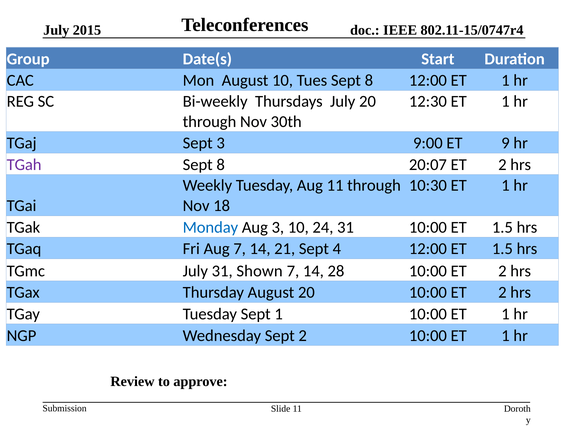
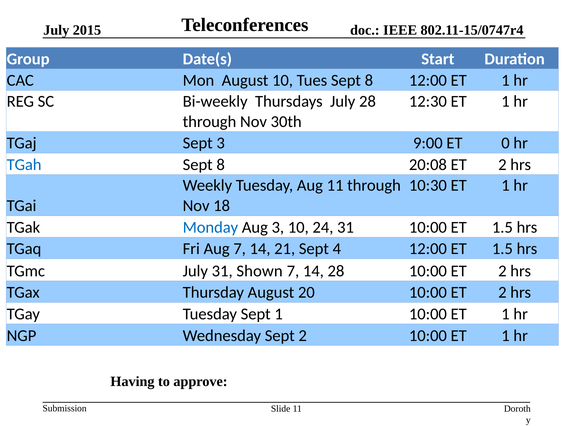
July 20: 20 -> 28 (367, 101)
9: 9 -> 0 (505, 143)
TGah colour: purple -> blue (24, 165)
20:07: 20:07 -> 20:08 (428, 165)
Review: Review -> Having (132, 381)
